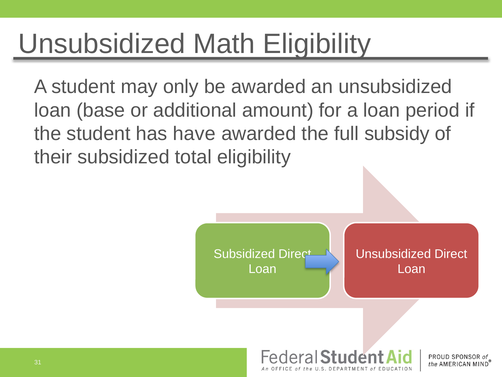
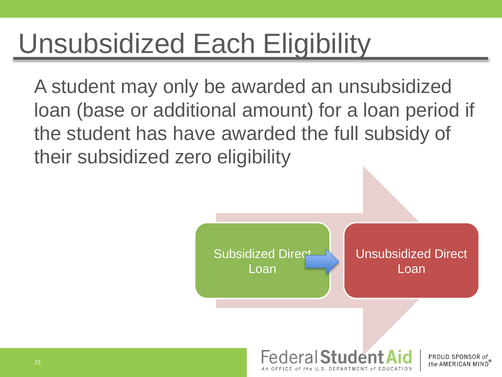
Math: Math -> Each (224, 44)
total: total -> zero (193, 157)
